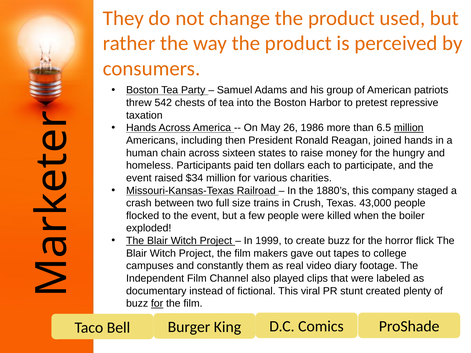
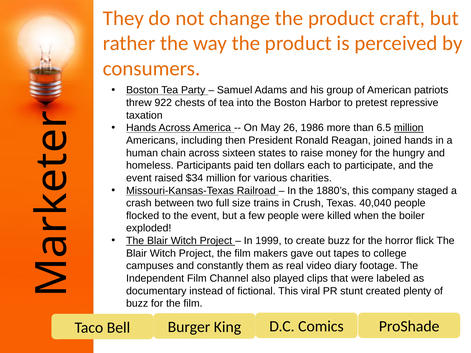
used: used -> craft (402, 18)
542: 542 -> 922 (163, 103)
43,000: 43,000 -> 40,040 (375, 203)
for underline: present -> none (157, 304)
